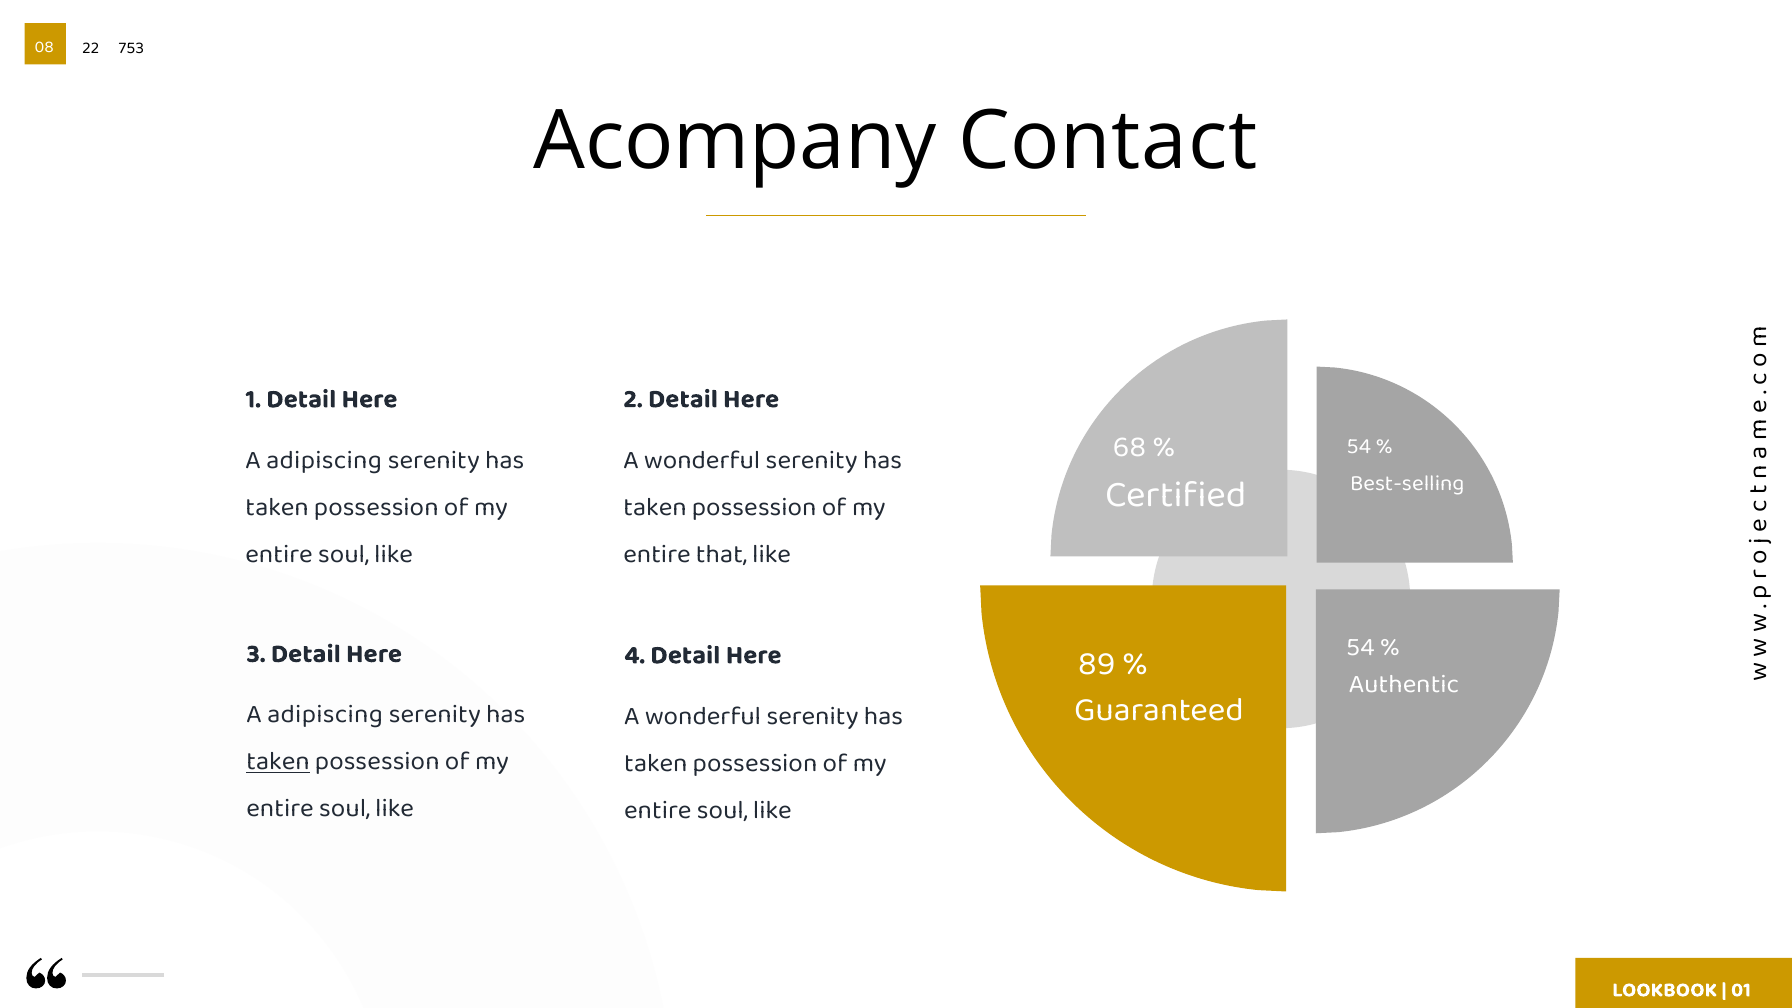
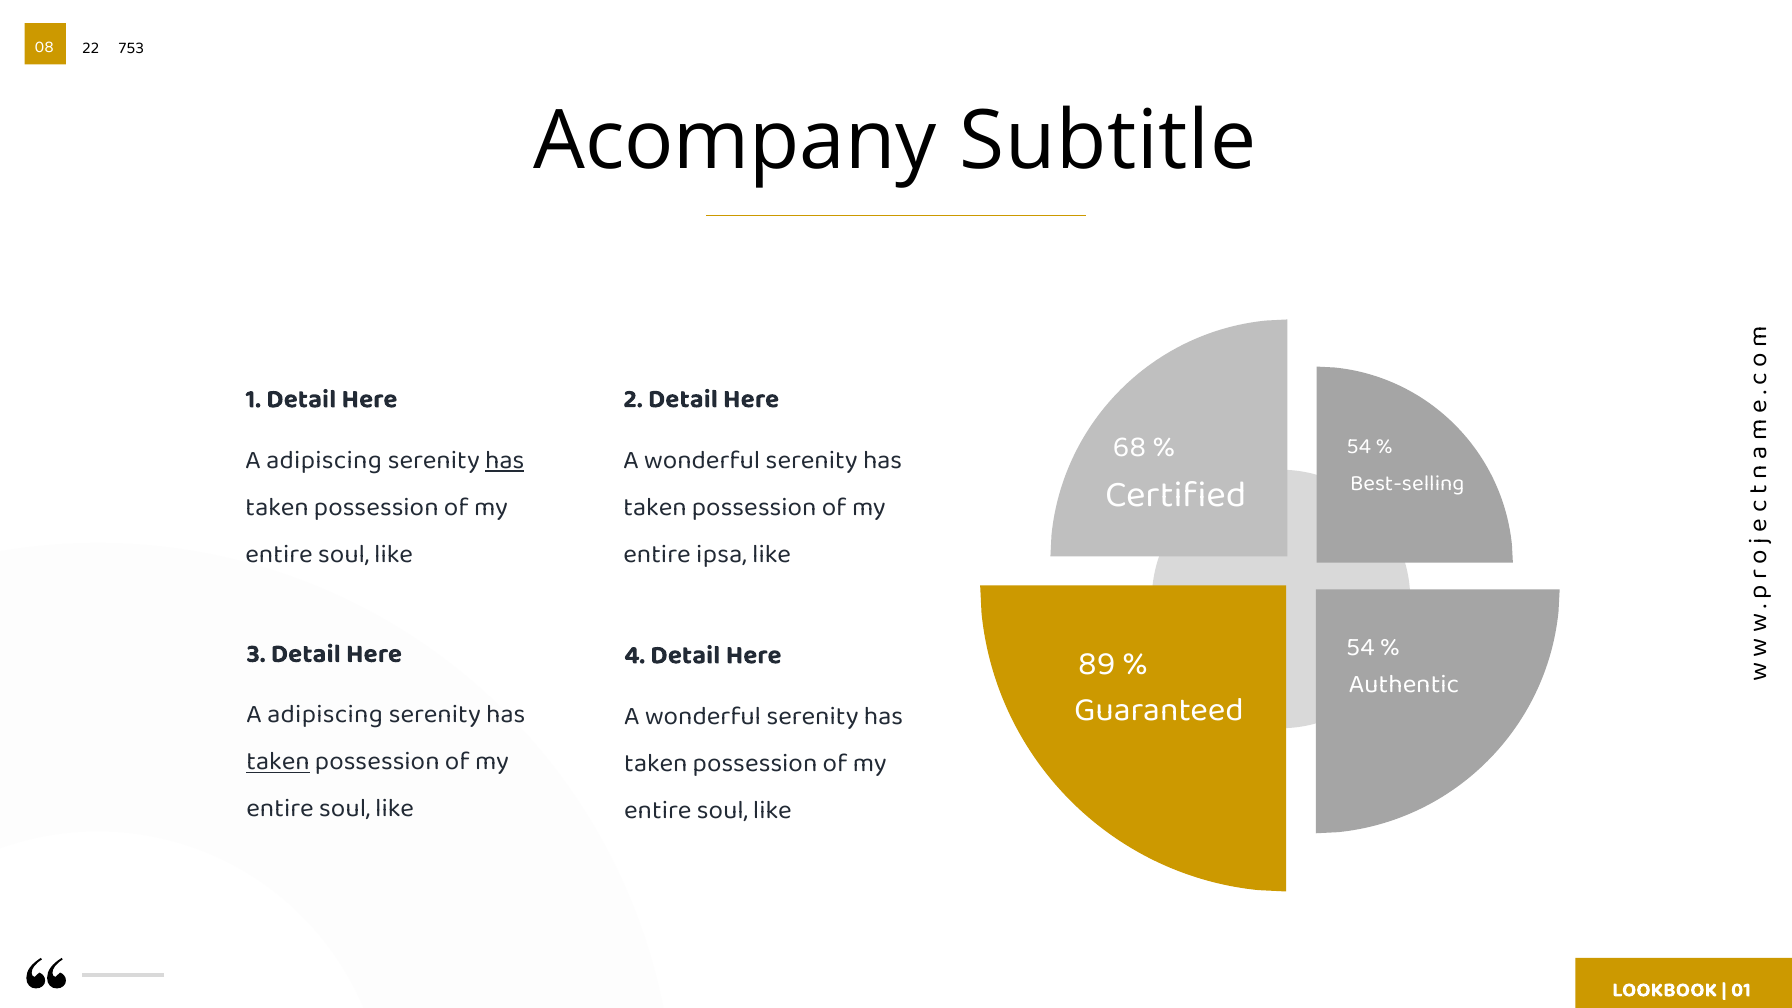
Contact: Contact -> Subtitle (1108, 142)
has underline: none -> present (505, 459)
that: that -> ipsa (721, 553)
